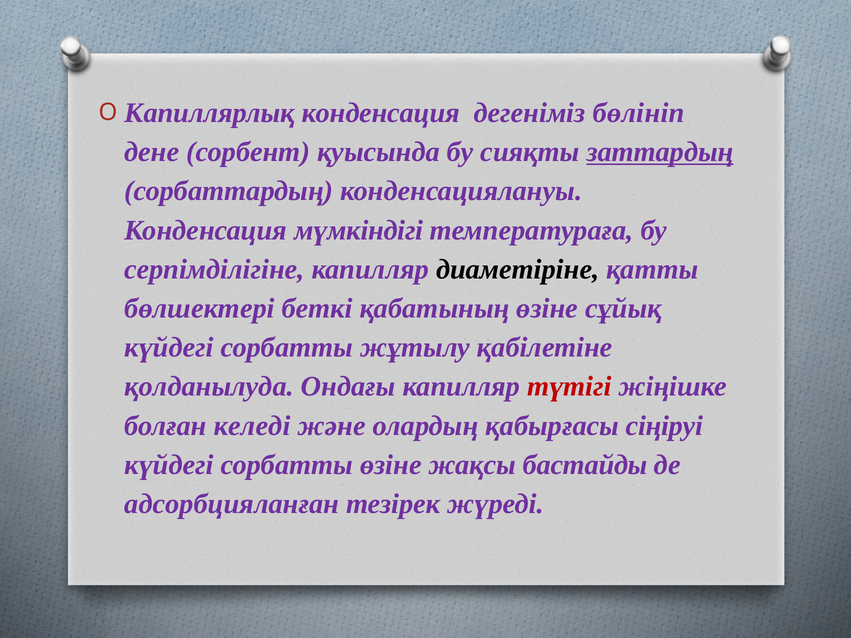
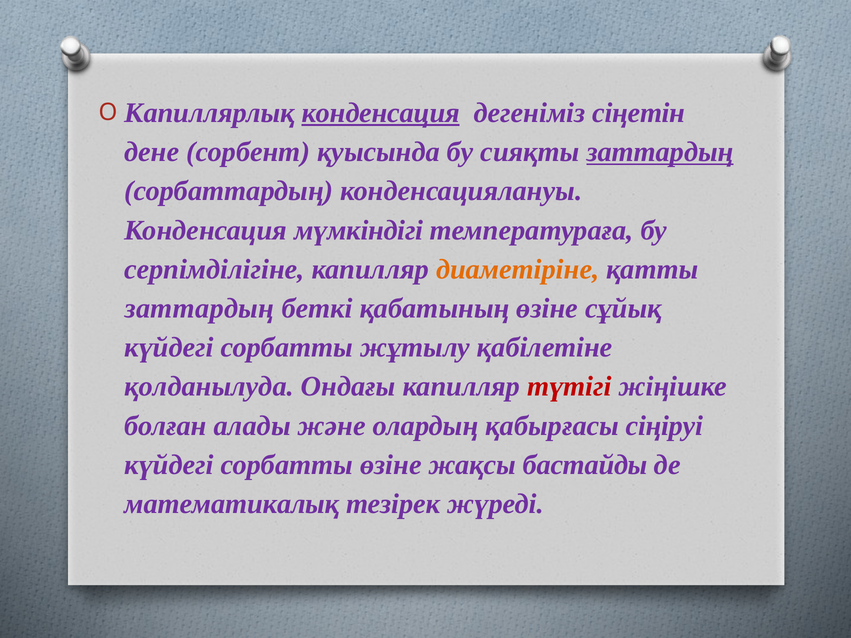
конденсация underline: none -> present (381, 113)
бөлініп: бөлініп -> сіңетін (639, 113)
диаметіріне colour: black -> orange (518, 269)
бөлшектері: бөлшектері -> заттардың (199, 309)
келеді: келеді -> алады (252, 426)
адсорбцияланған: адсорбцияланған -> математикалық (232, 504)
